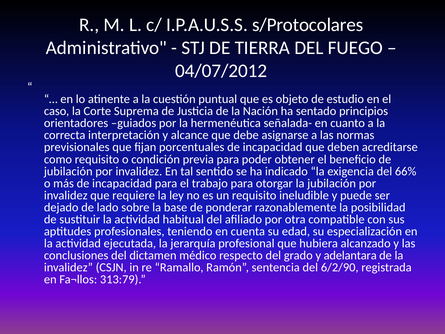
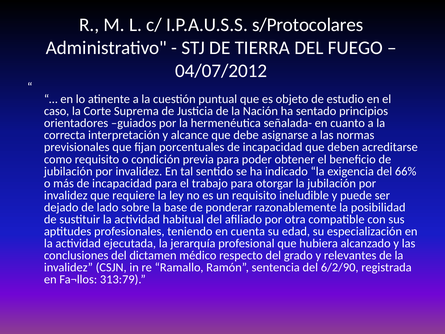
adelantara: adelantara -> relevantes (350, 255)
